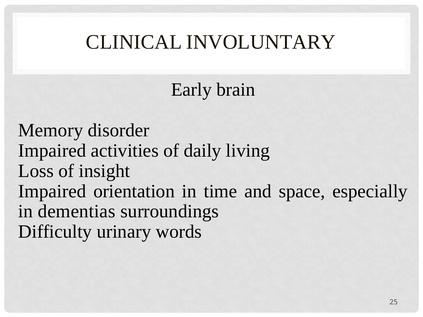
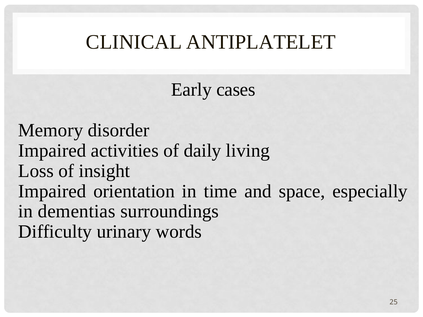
INVOLUNTARY: INVOLUNTARY -> ANTIPLATELET (261, 42)
brain: brain -> cases (236, 90)
